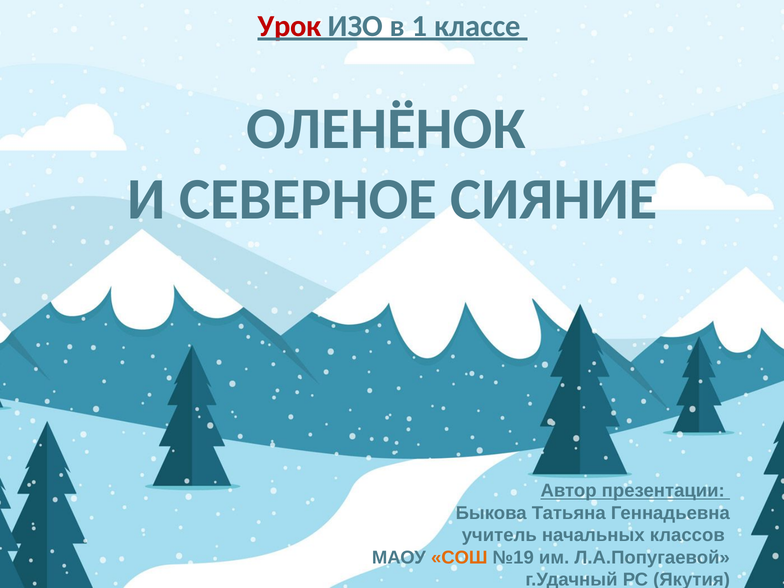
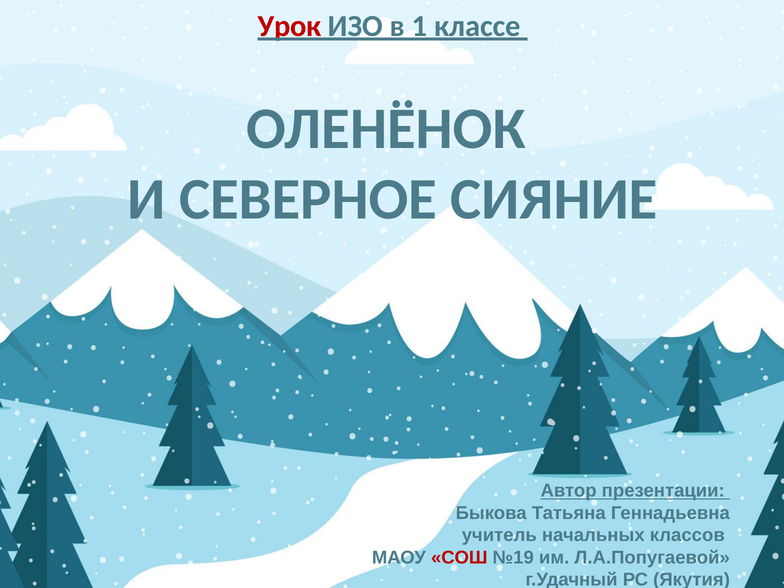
СОШ colour: orange -> red (459, 557)
